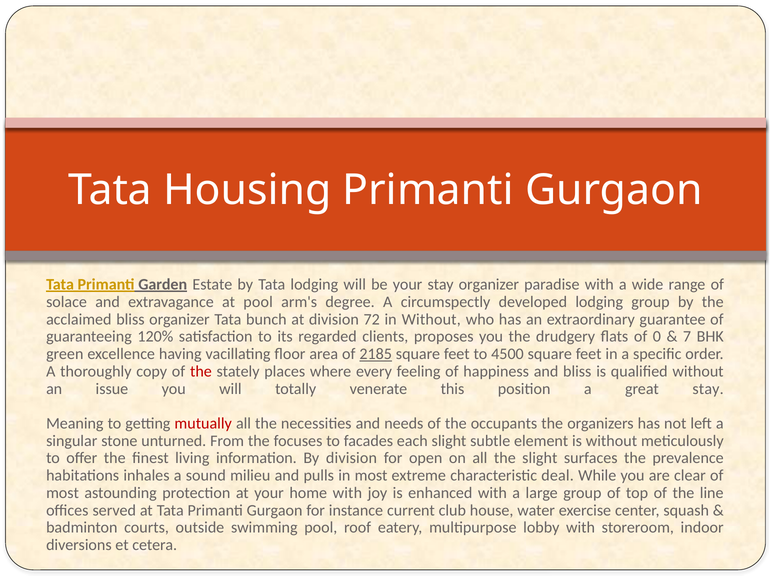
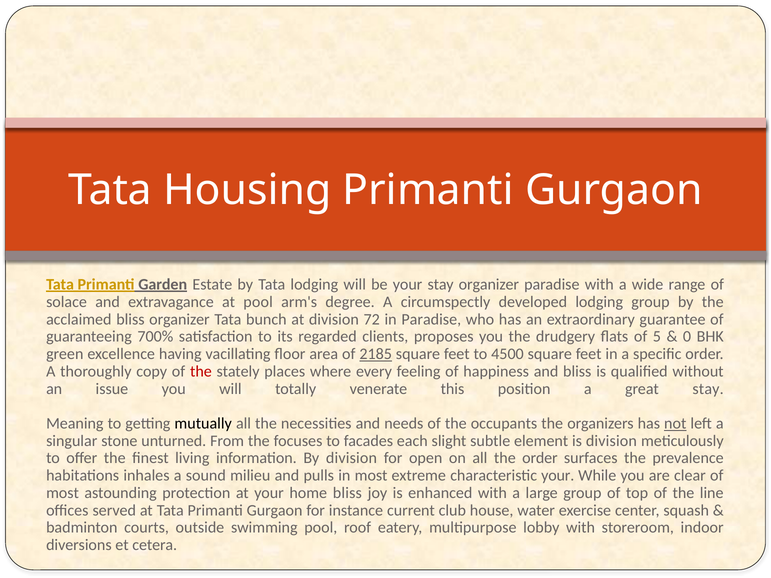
in Without: Without -> Paradise (431, 319)
120%: 120% -> 700% (155, 337)
0: 0 -> 5 (657, 337)
7: 7 -> 0 (687, 337)
mutually colour: red -> black (203, 424)
not underline: none -> present (675, 424)
is without: without -> division (611, 441)
the slight: slight -> order (540, 458)
characteristic deal: deal -> your (558, 476)
home with: with -> bliss (347, 493)
